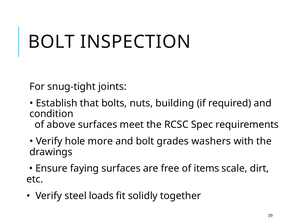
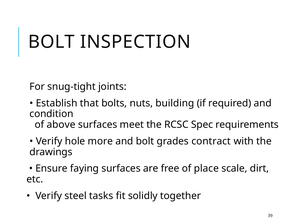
washers: washers -> contract (211, 141)
items: items -> place (206, 168)
loads: loads -> tasks (101, 195)
